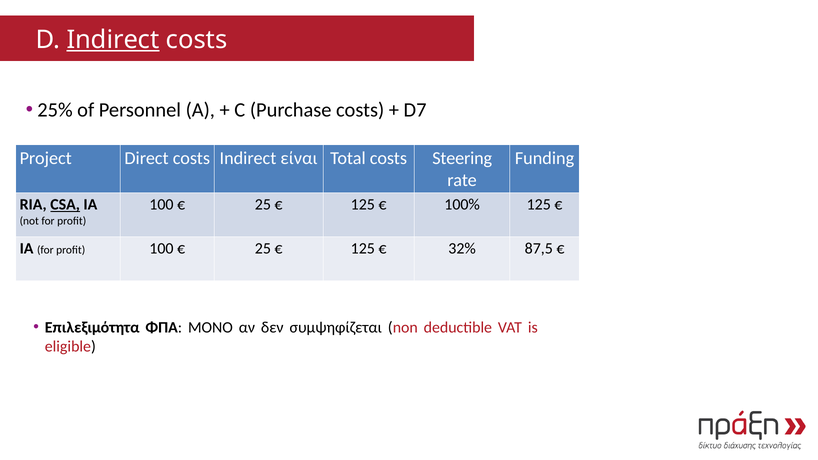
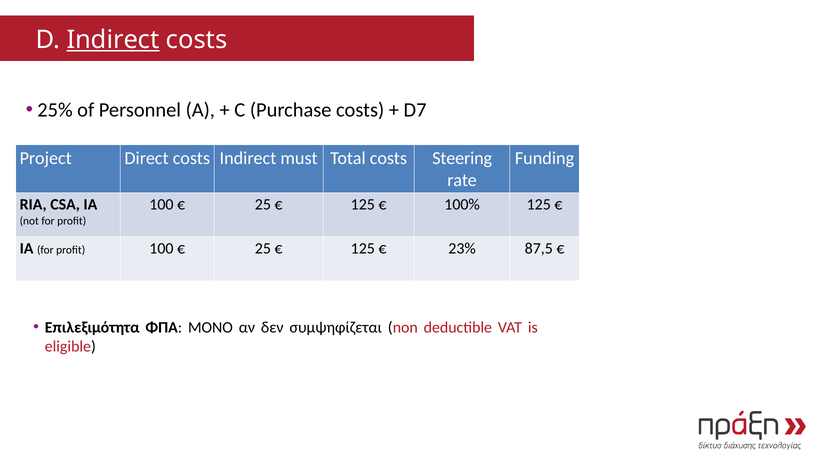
είναι: είναι -> must (299, 158)
CSA underline: present -> none (65, 205)
32%: 32% -> 23% (462, 249)
